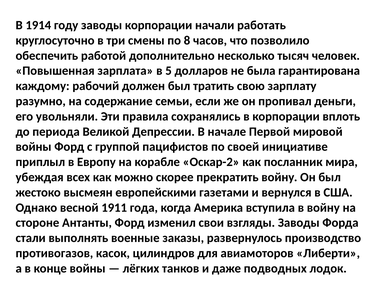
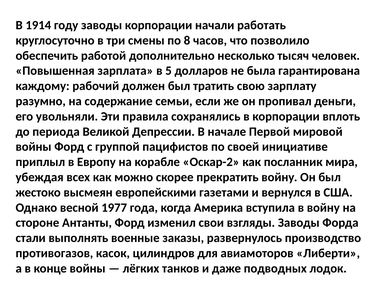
1911: 1911 -> 1977 (114, 207)
